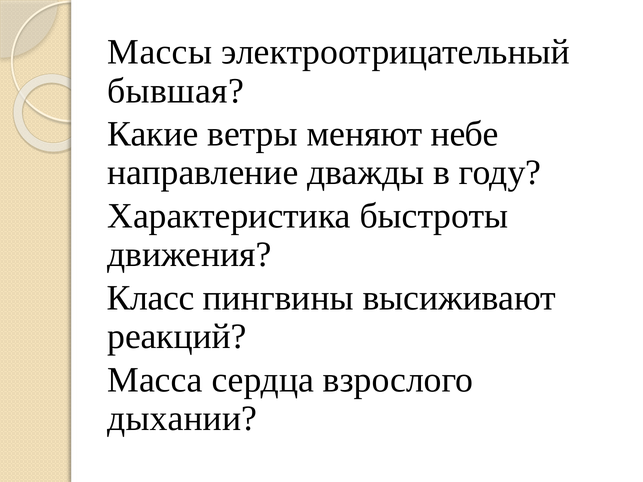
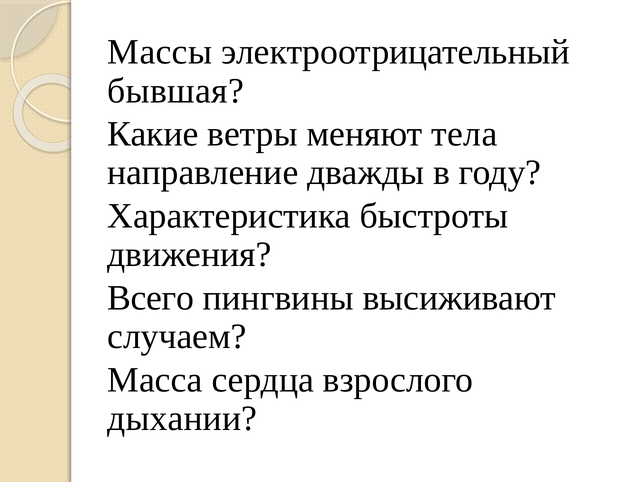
небе: небе -> тела (464, 134)
Класс: Класс -> Всего (151, 298)
реакций: реакций -> случаем (177, 337)
